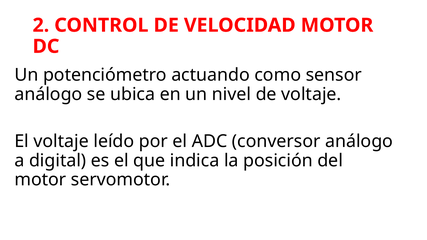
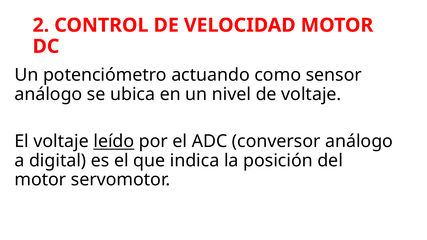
leído underline: none -> present (114, 142)
